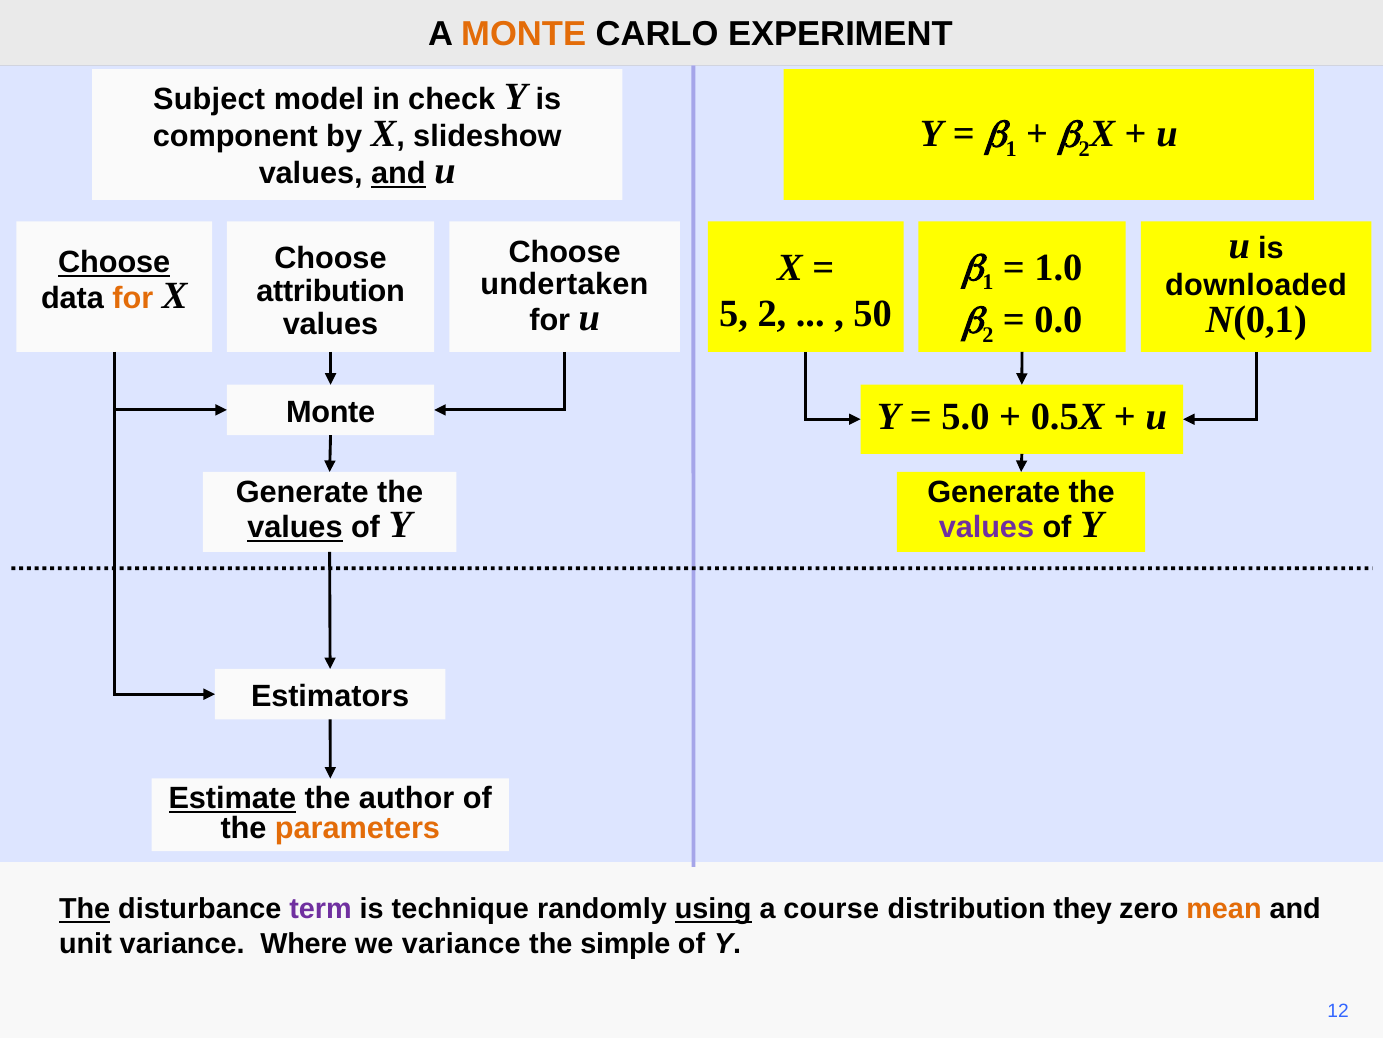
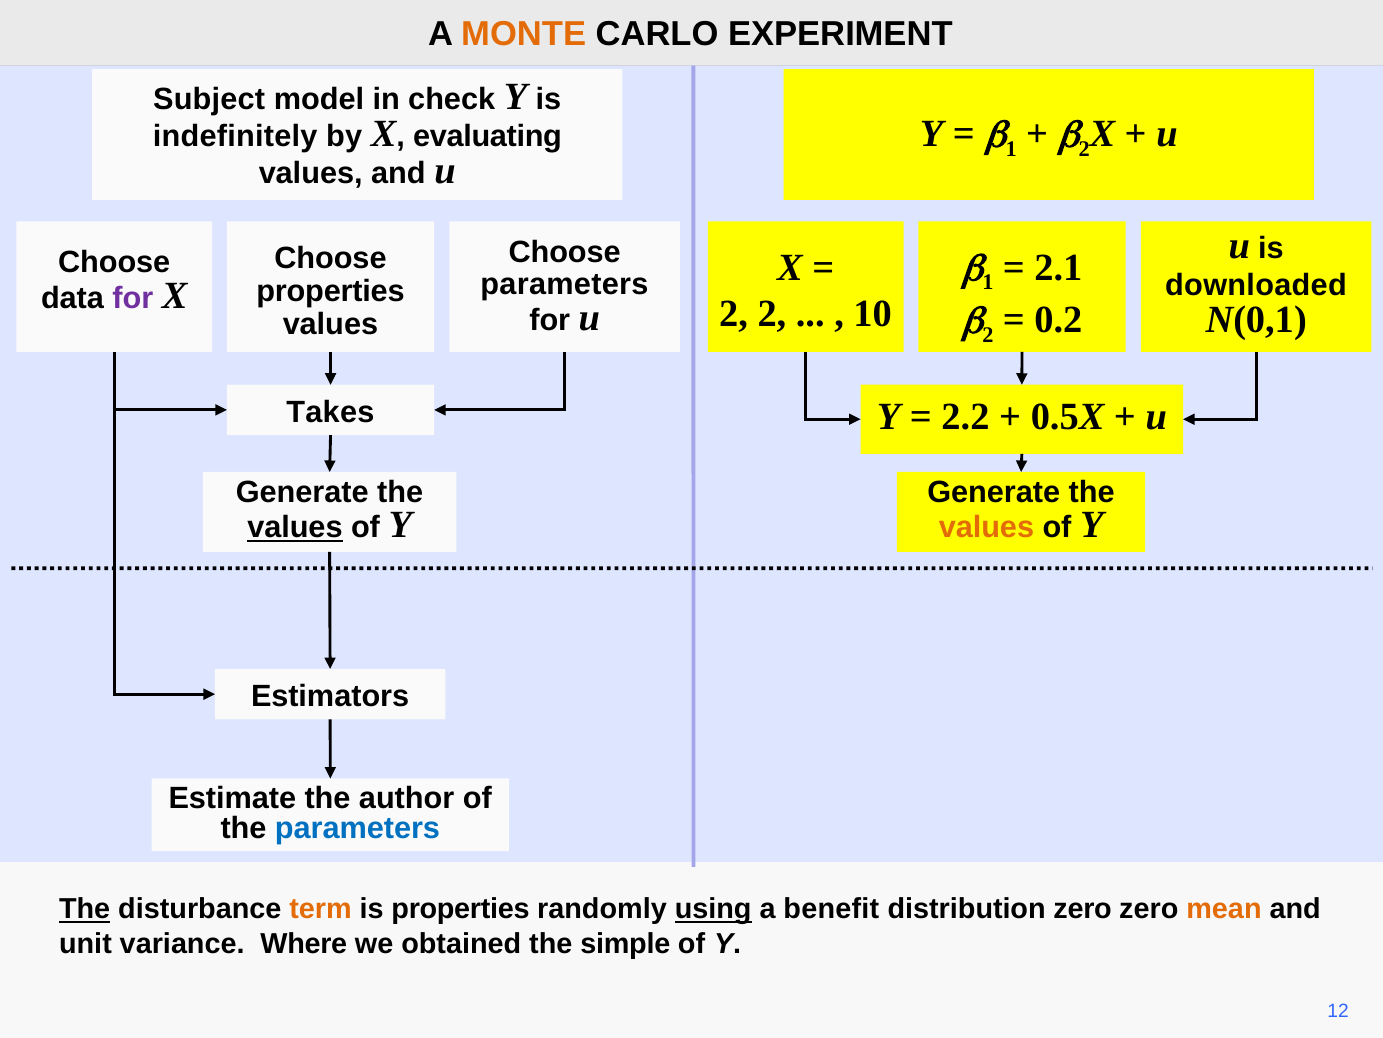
component: component -> indefinitely (235, 136)
slideshow: slideshow -> evaluating (487, 136)
and underline: present -> none (398, 173)
Choose underline: present -> none (114, 262)
undertaken: undertaken -> parameters (564, 284)
1.0: 1.0 -> 2.1 (1058, 268)
attribution: attribution -> properties (331, 291)
for colour: orange -> purple (133, 298)
5: 5 -> 2 (734, 314)
50: 50 -> 10 (873, 314)
0.0: 0.0 -> 0.2 (1058, 320)
Monte: Monte -> Takes (330, 412)
5.0: 5.0 -> 2.2 (966, 417)
values colour: purple -> orange (986, 527)
Estimate underline: present -> none (232, 798)
parameters colour: orange -> blue (357, 828)
term colour: purple -> orange (321, 909)
is technique: technique -> properties (461, 909)
course: course -> benefit (831, 909)
distribution they: they -> zero (1083, 909)
we variance: variance -> obtained (461, 943)
